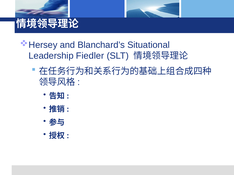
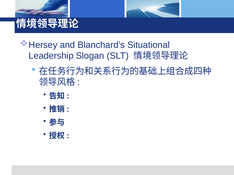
Fiedler: Fiedler -> Slogan (90, 56)
